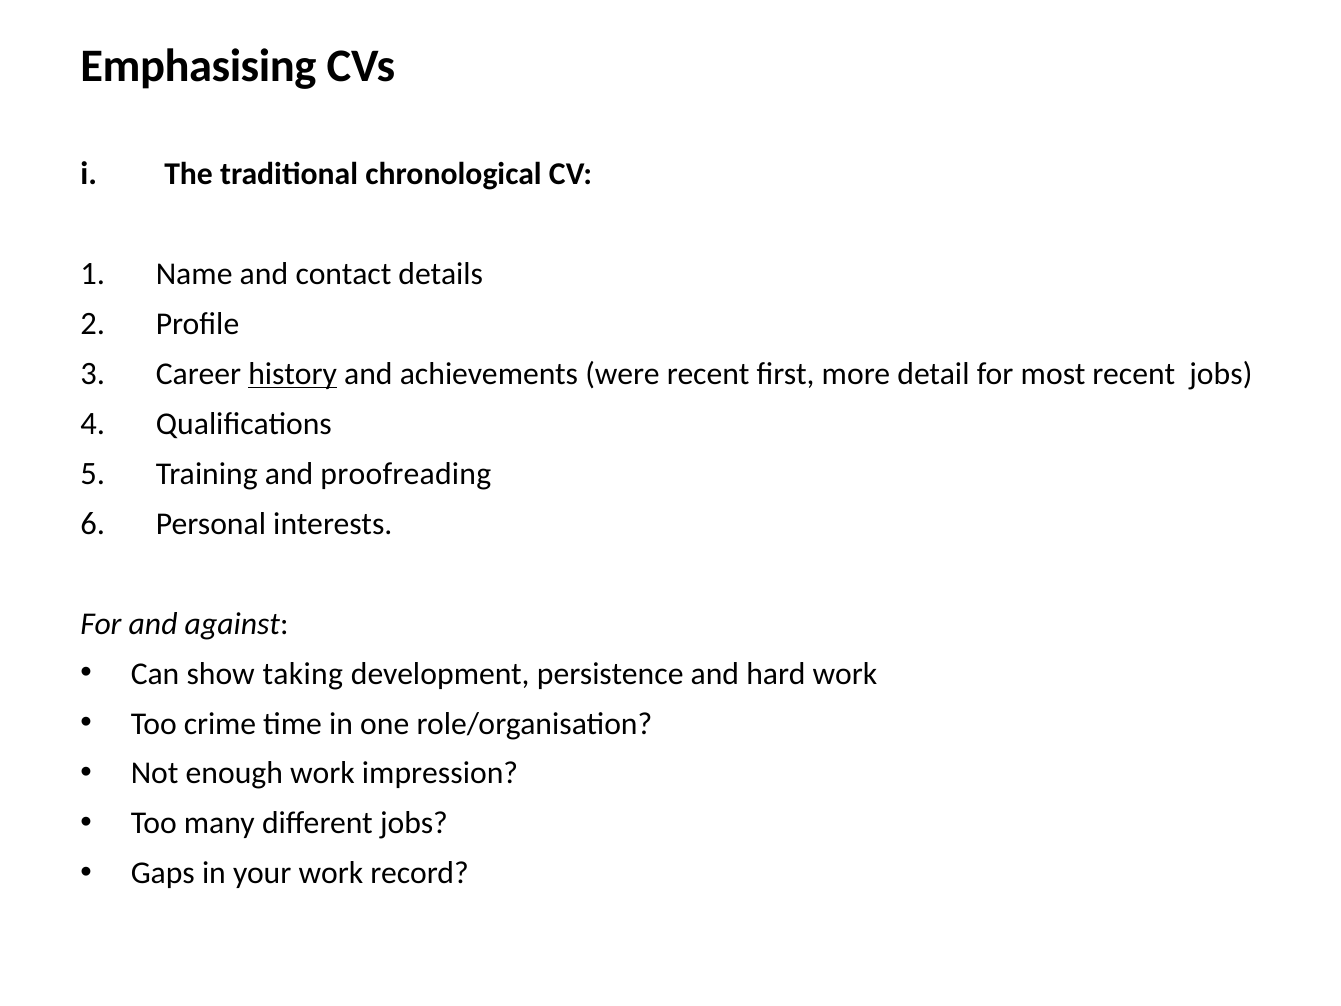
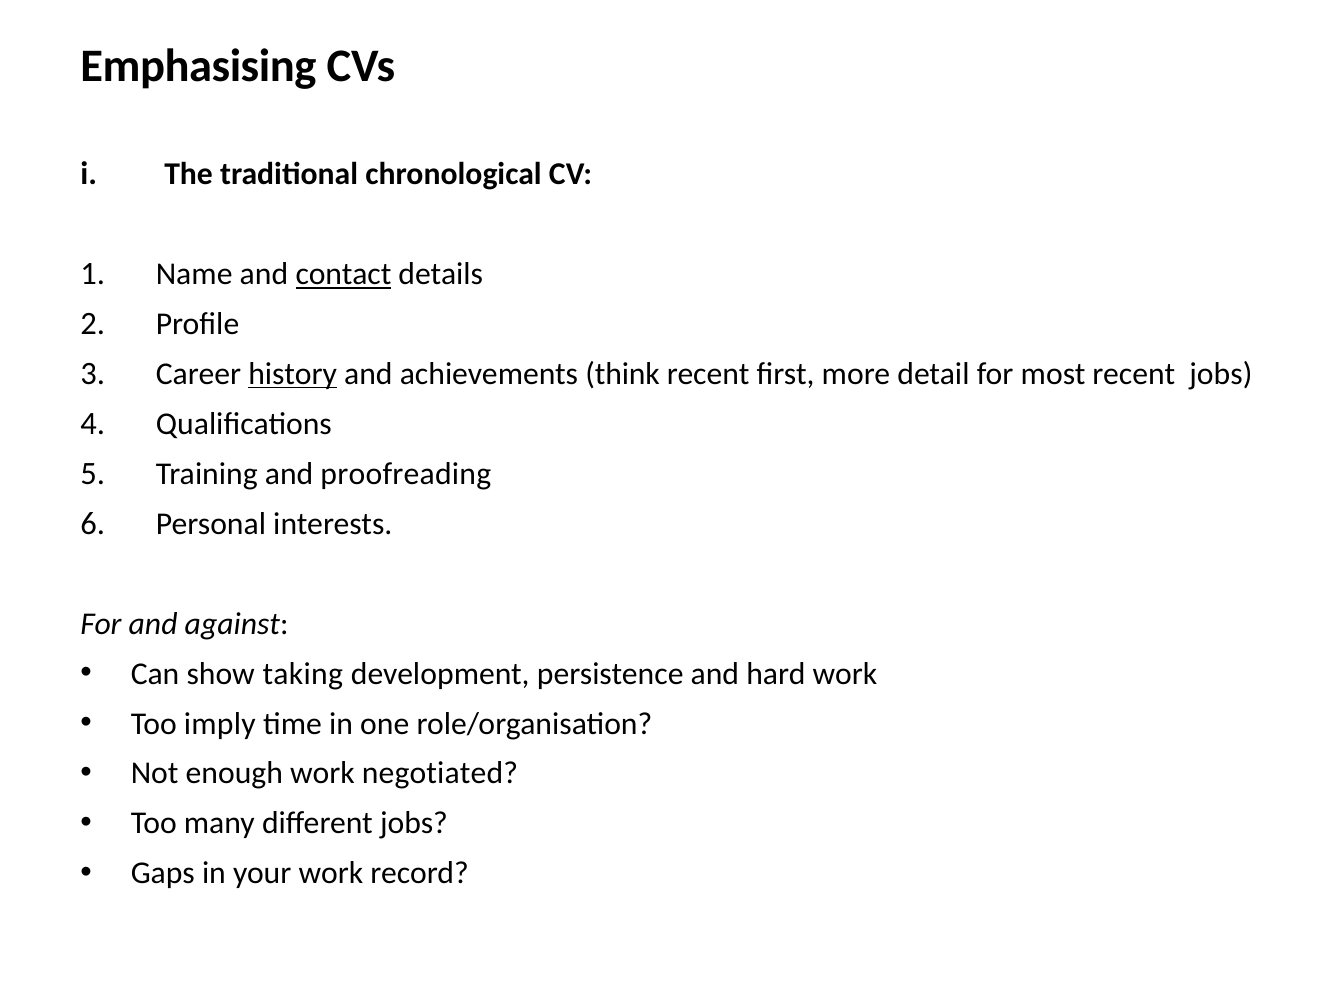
contact underline: none -> present (343, 274)
were: were -> think (623, 374)
crime: crime -> imply (220, 723)
impression: impression -> negotiated (440, 773)
